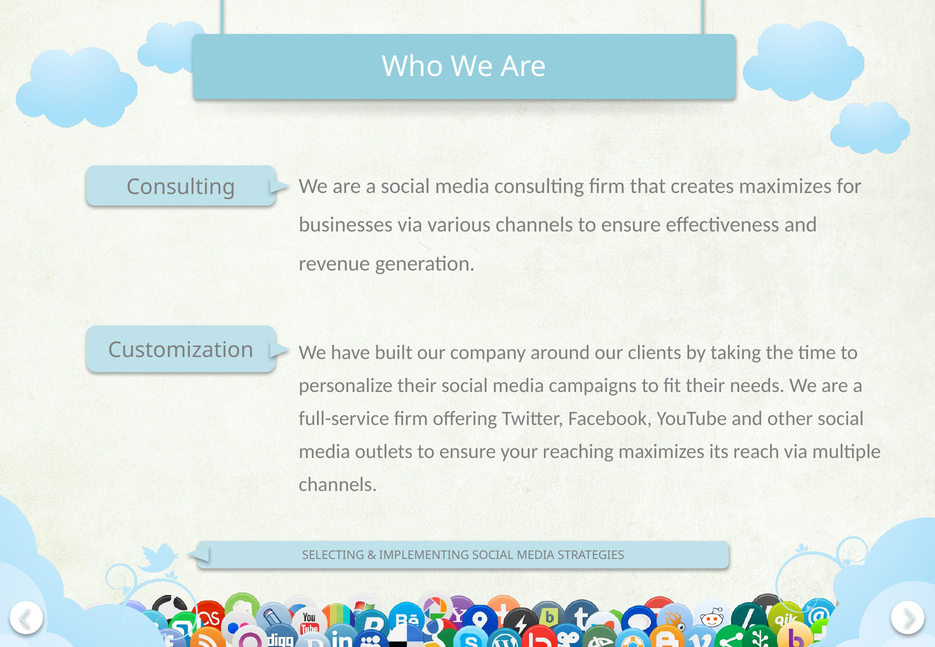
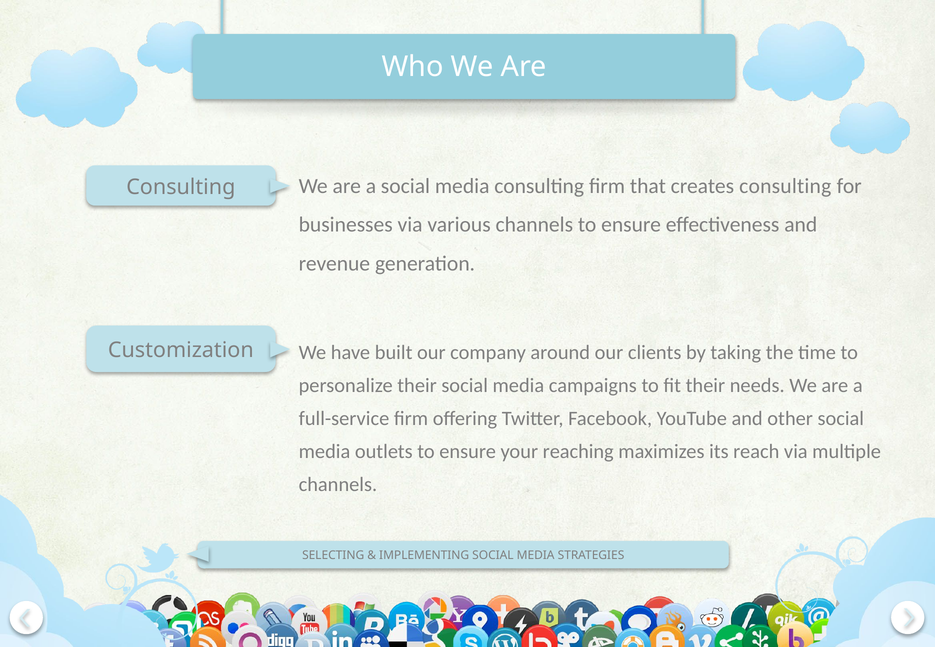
creates maximizes: maximizes -> consulting (785, 186)
